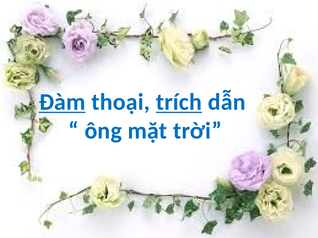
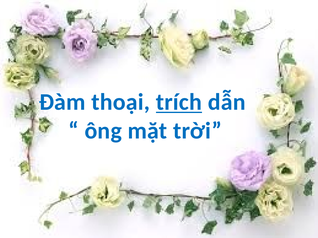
Đàm underline: present -> none (62, 102)
